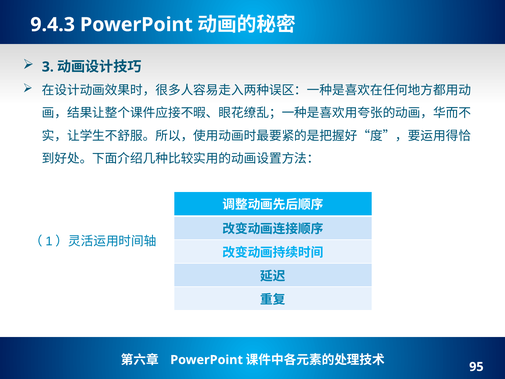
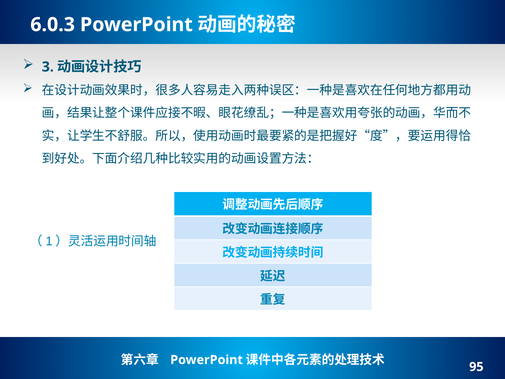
9.4.3: 9.4.3 -> 6.0.3 (53, 25)
